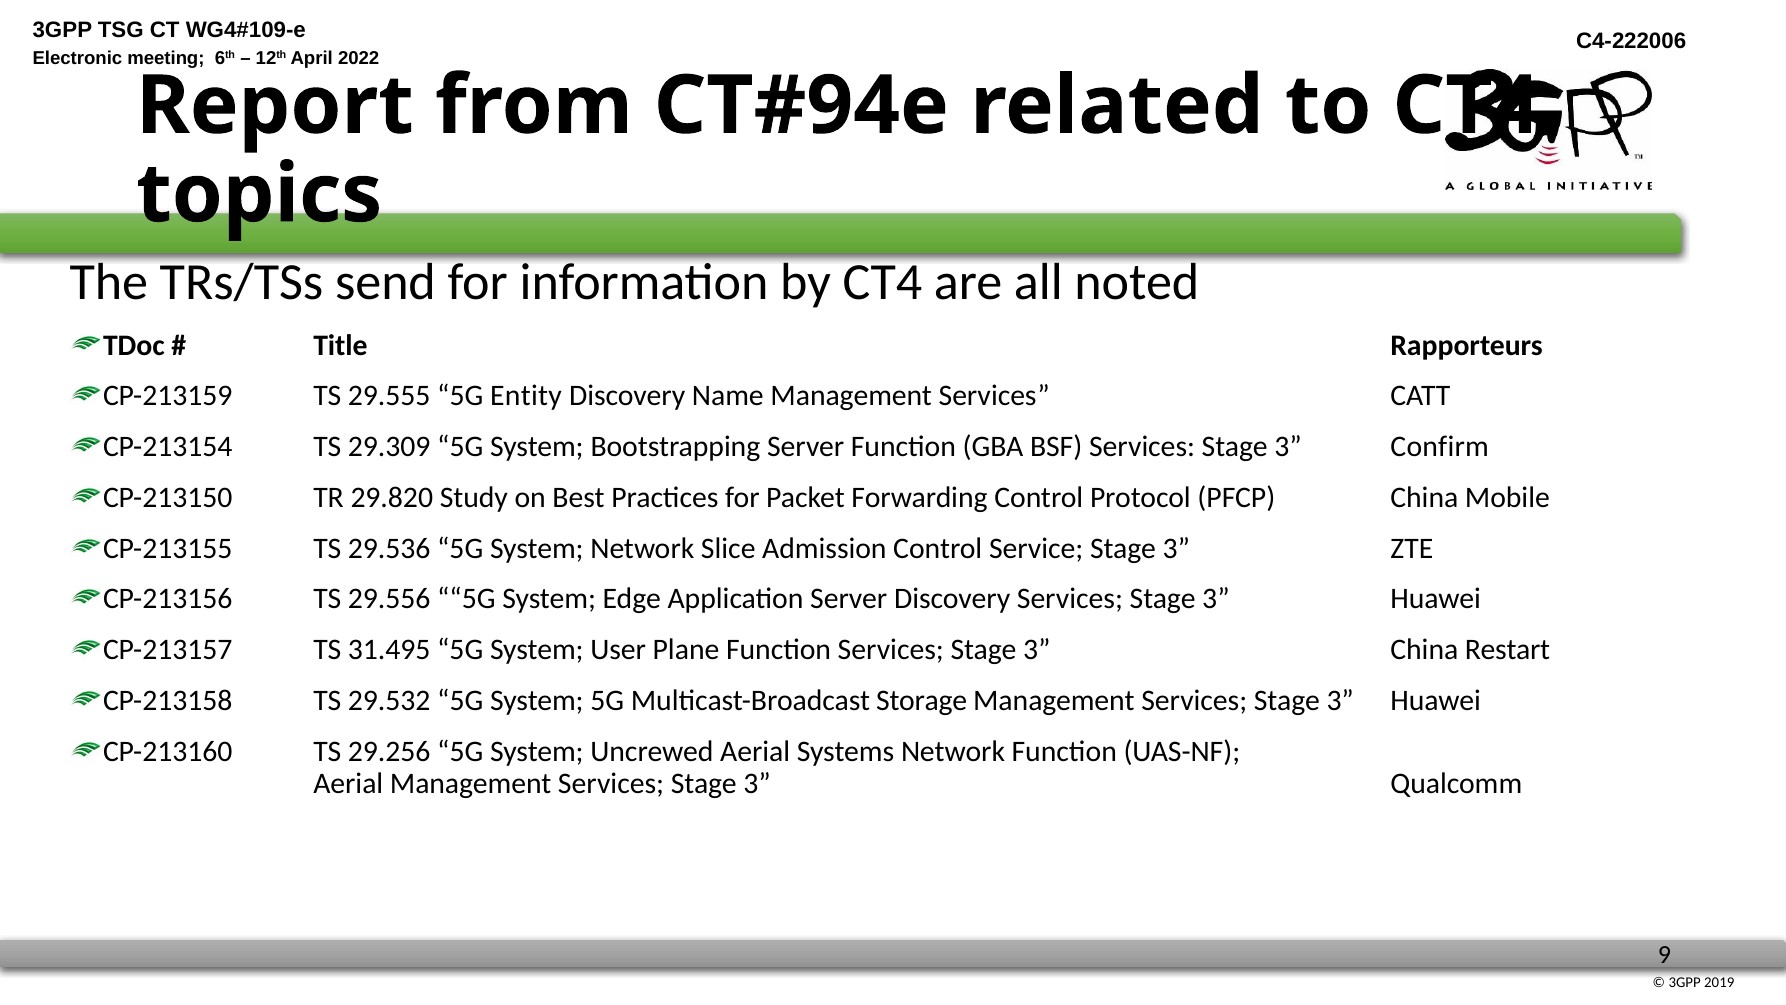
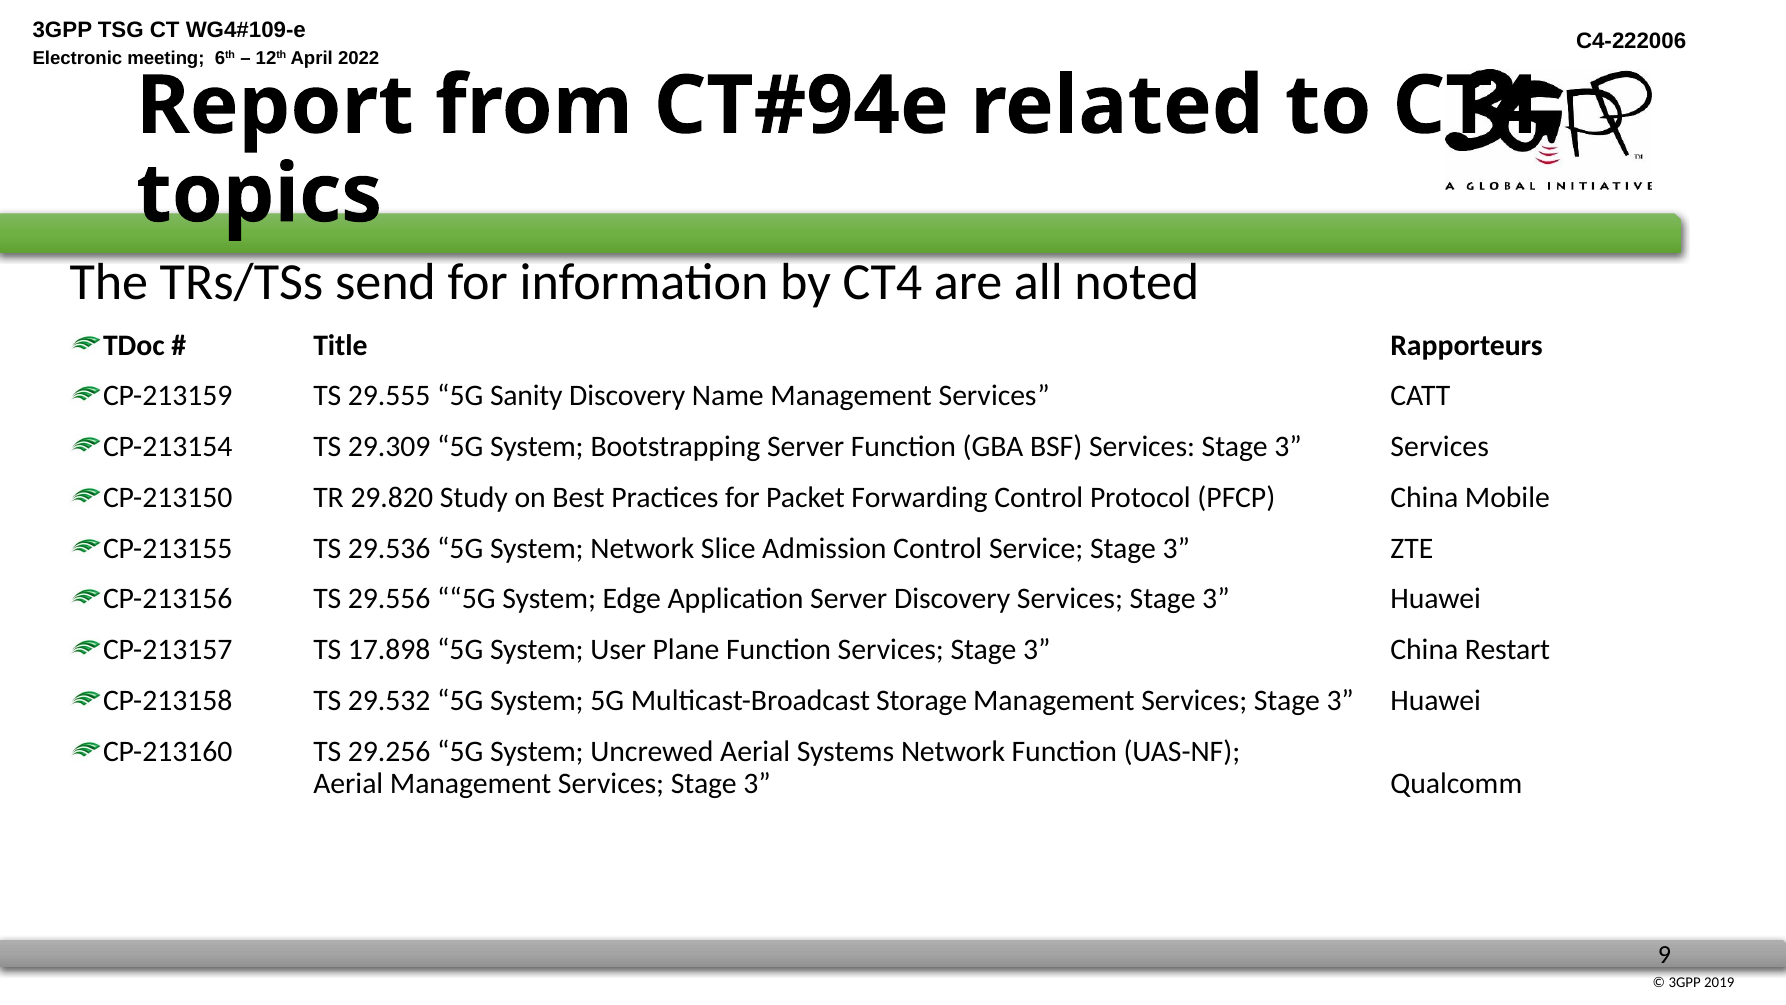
Entity: Entity -> Sanity (526, 396)
3 Confirm: Confirm -> Services (1440, 447)
31.495: 31.495 -> 17.898 (389, 649)
